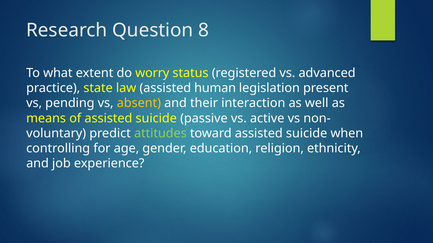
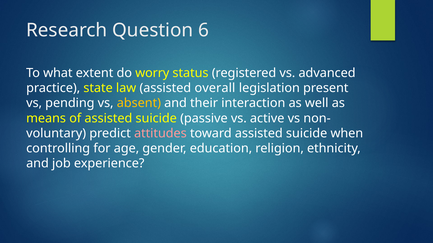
8: 8 -> 6 (204, 30)
human: human -> overall (215, 88)
attitudes colour: light green -> pink (160, 134)
